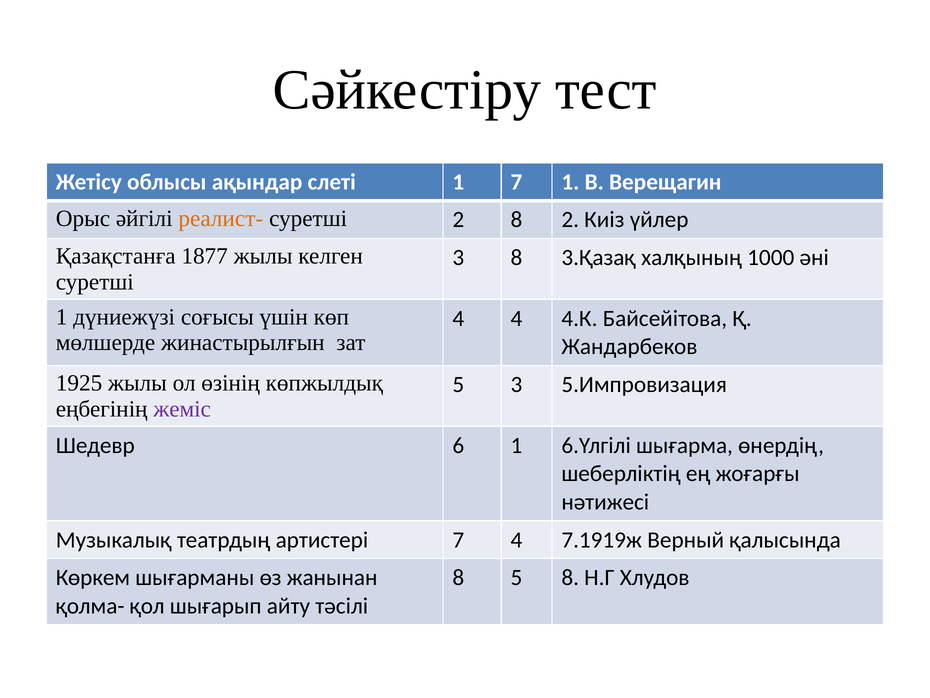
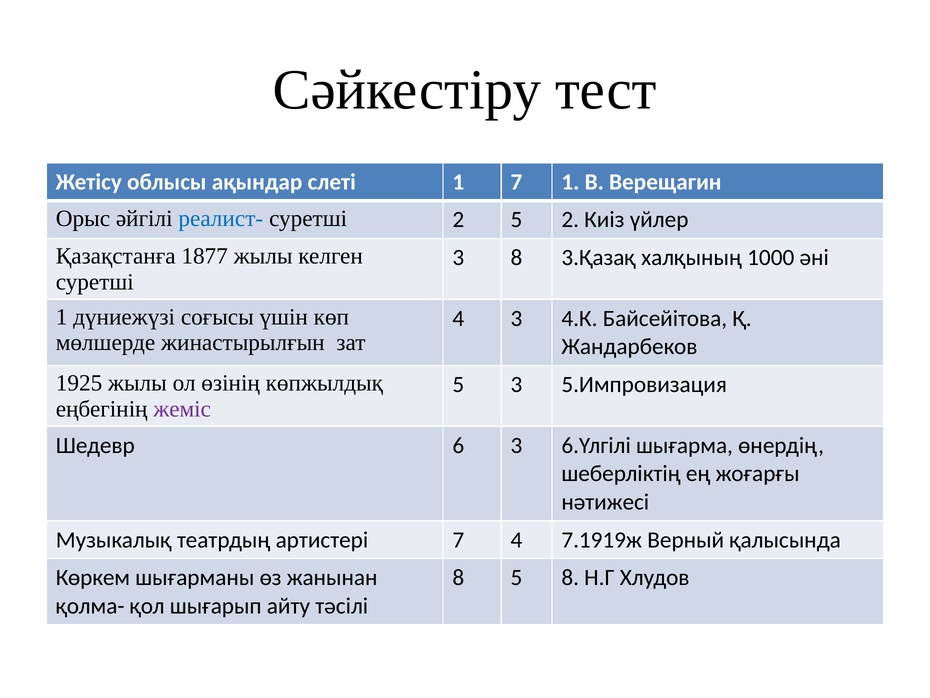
реалист- colour: orange -> blue (221, 218)
2 8: 8 -> 5 (516, 220)
4 4: 4 -> 3 (516, 318)
6 1: 1 -> 3 (516, 445)
